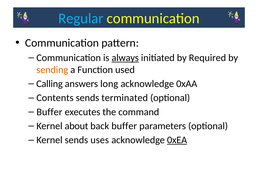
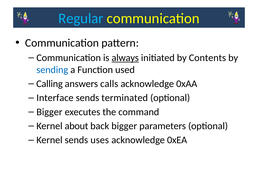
Required: Required -> Contents (207, 58)
sending colour: orange -> blue (52, 70)
long: long -> calls (109, 84)
Contents: Contents -> Interface (55, 98)
Buffer: Buffer -> Bigger (49, 112)
back buffer: buffer -> bigger (124, 126)
0xEA underline: present -> none (177, 140)
